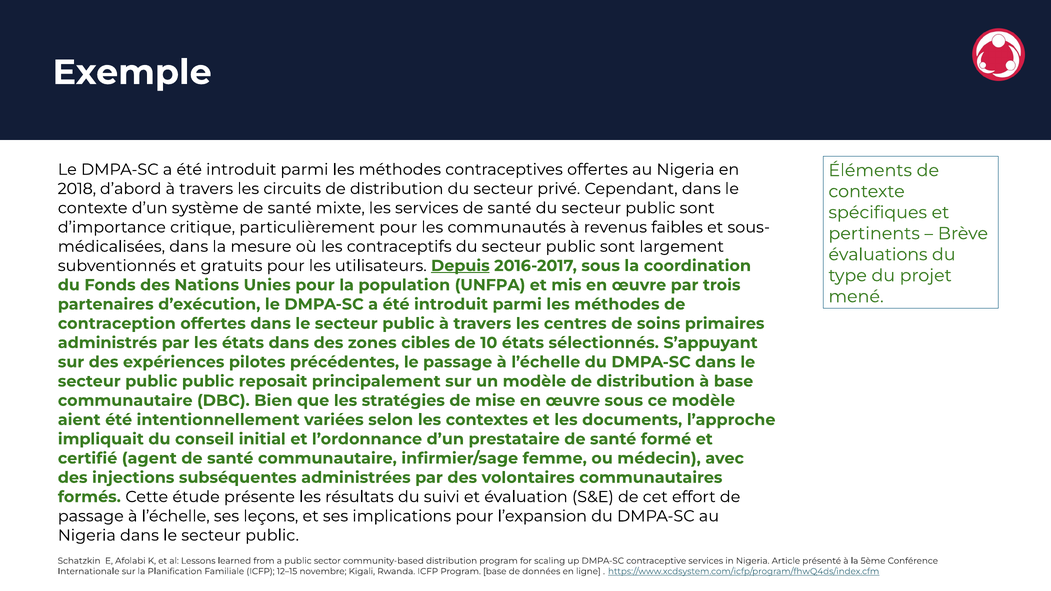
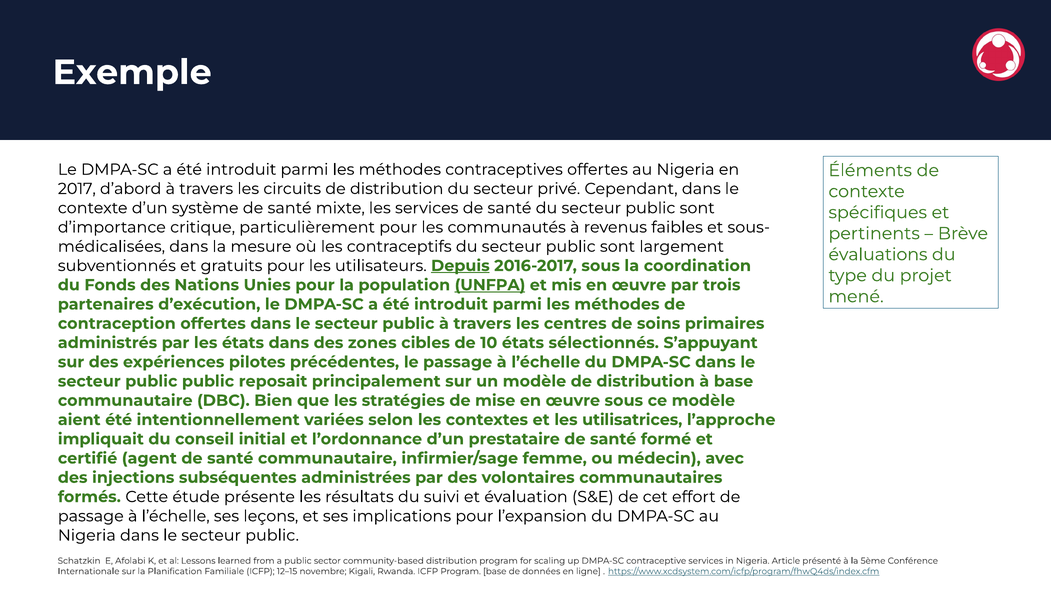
2018: 2018 -> 2017 (77, 189)
UNFPA underline: none -> present (490, 285)
documents: documents -> utilisatrices (632, 420)
